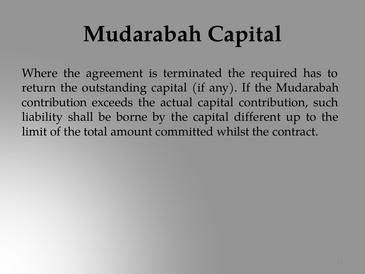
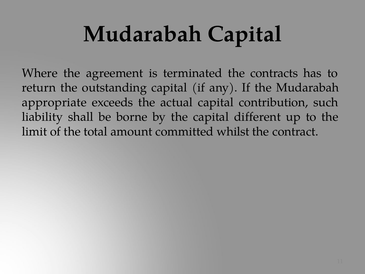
required: required -> contracts (274, 73)
contribution: contribution -> appropriate (54, 102)
